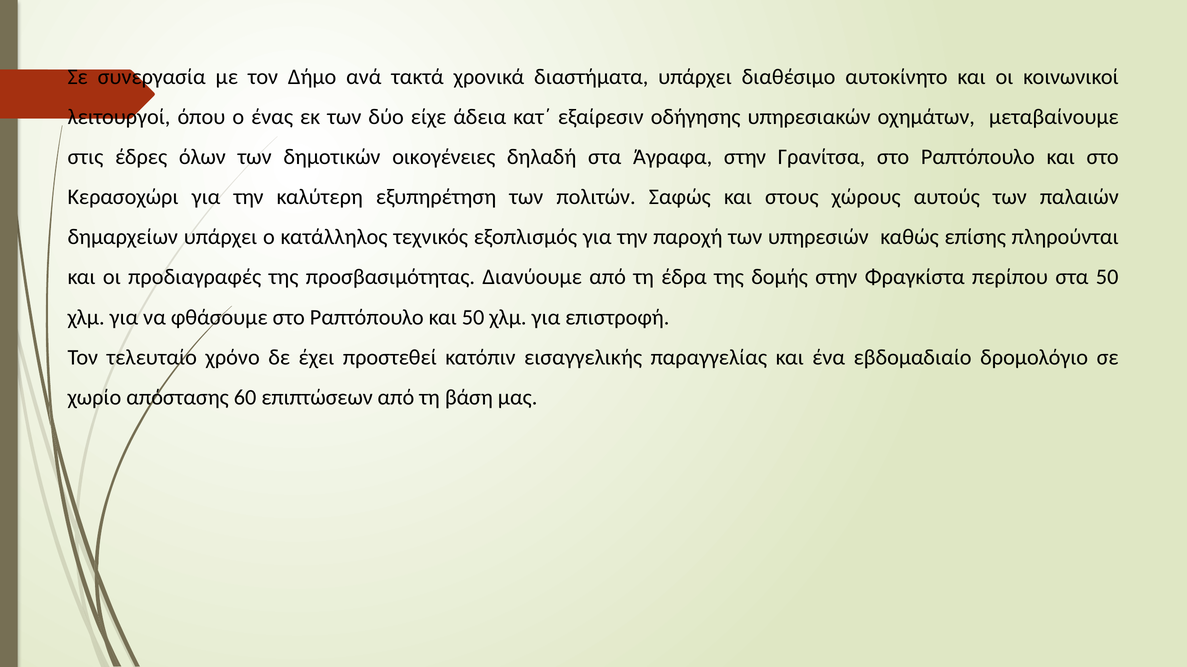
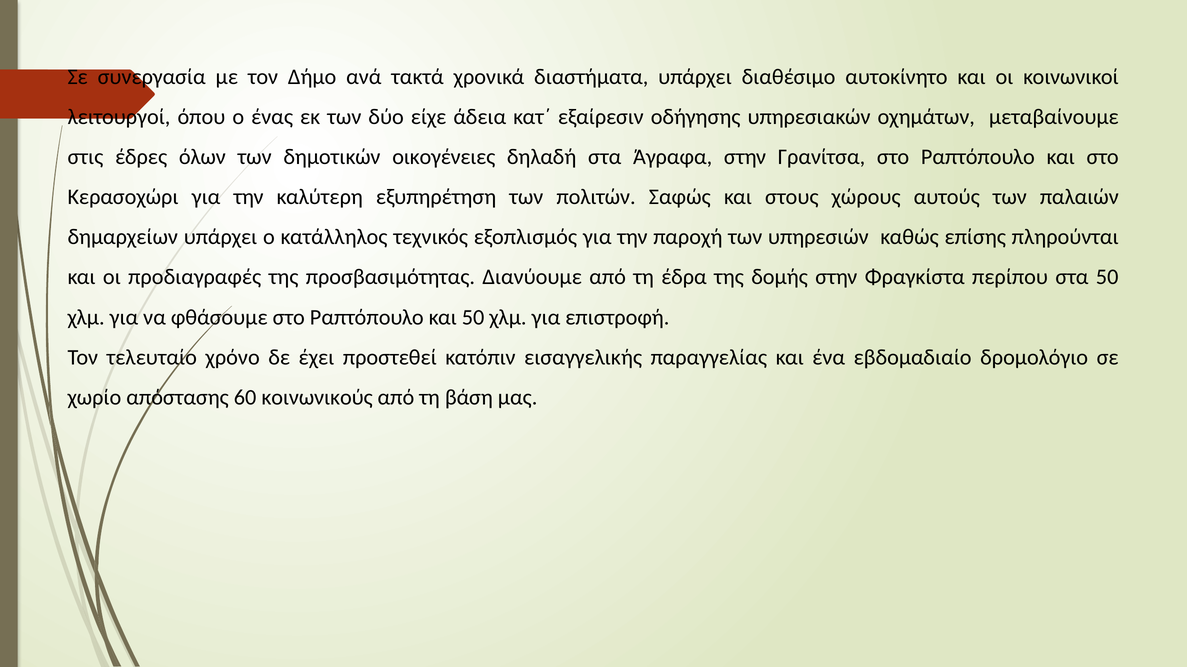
επιπτώσεων: επιπτώσεων -> κοινωνικούς (317, 398)
